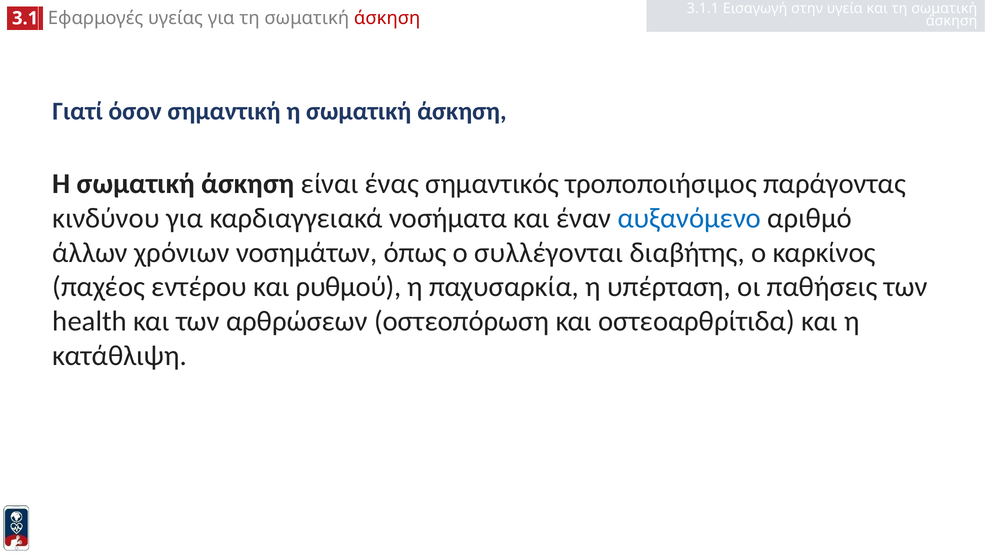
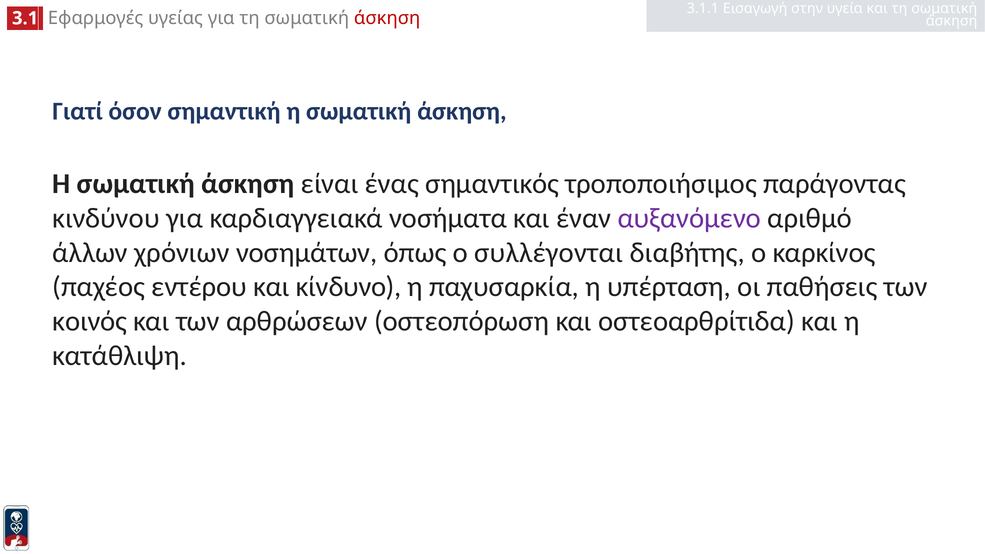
αυξανόμενο colour: blue -> purple (689, 218)
ρυθμού: ρυθμού -> κίνδυνο (349, 287)
health: health -> κοινός (90, 321)
